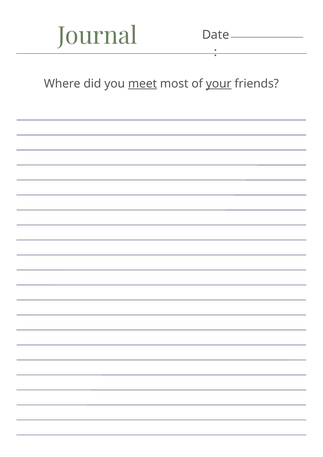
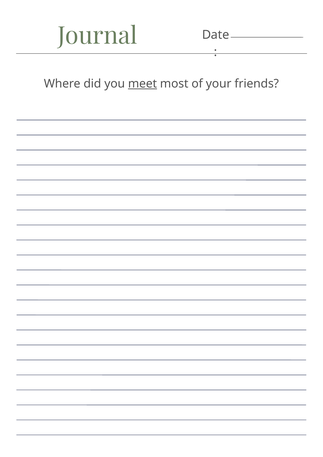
your underline: present -> none (219, 84)
